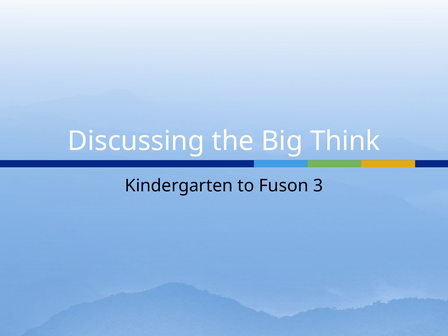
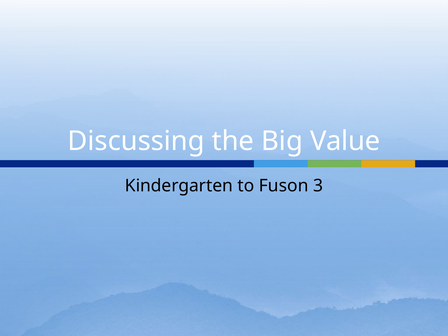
Think: Think -> Value (345, 141)
